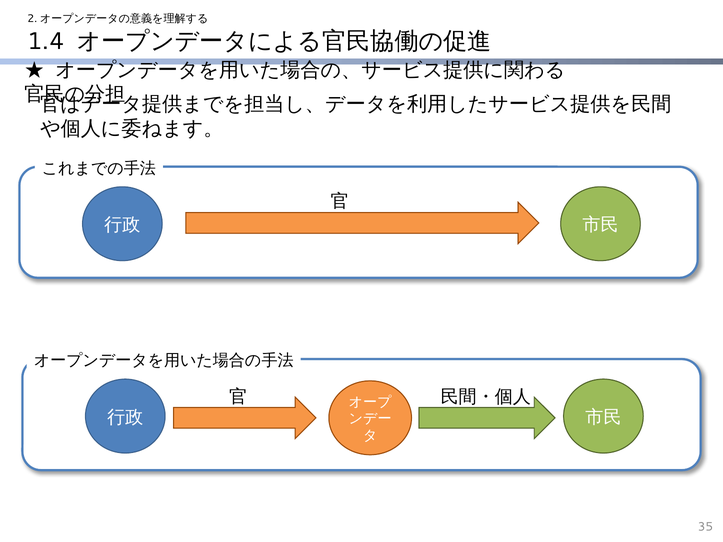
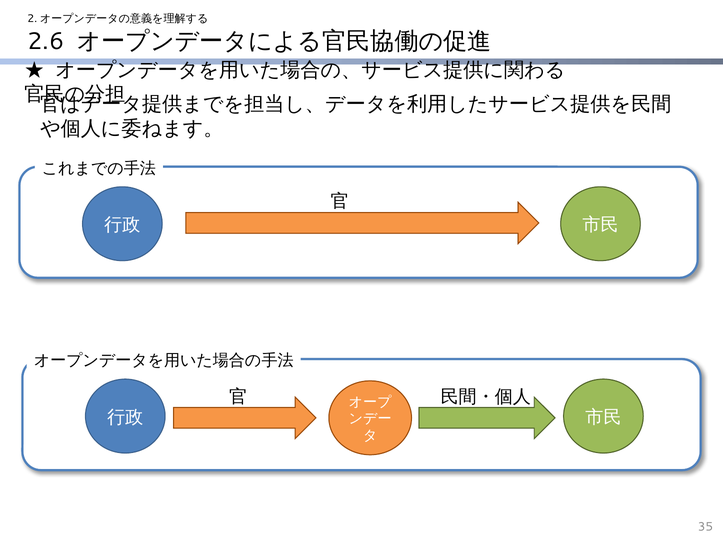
1.4: 1.4 -> 2.6 (46, 41)
